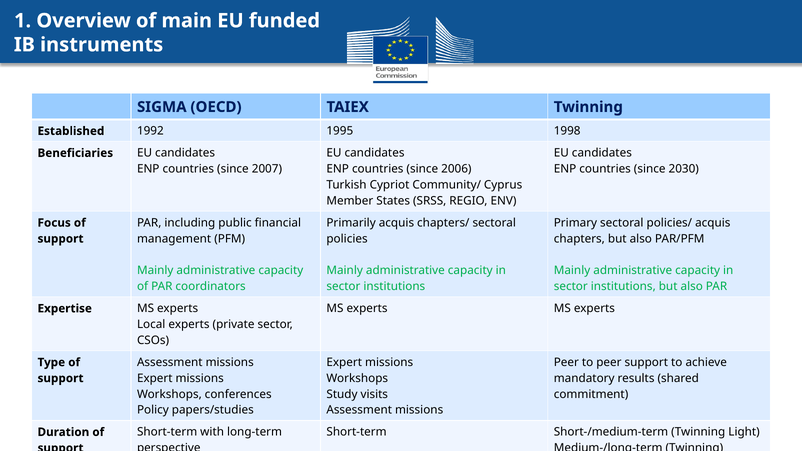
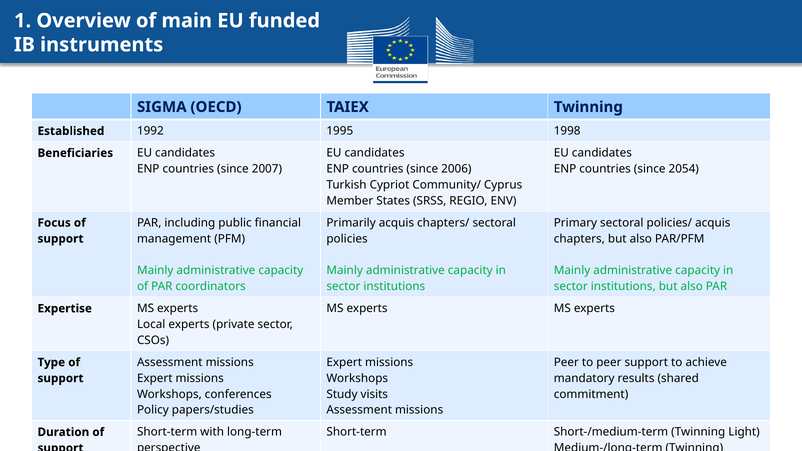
2030: 2030 -> 2054 (684, 169)
